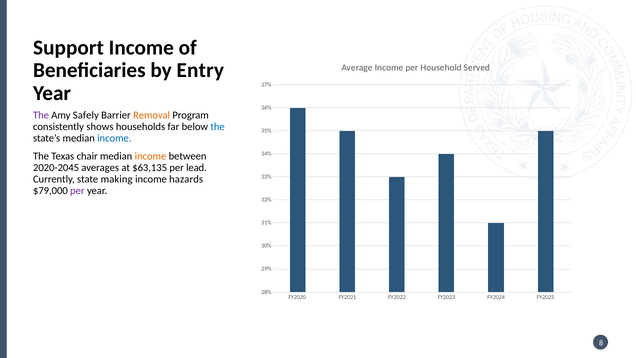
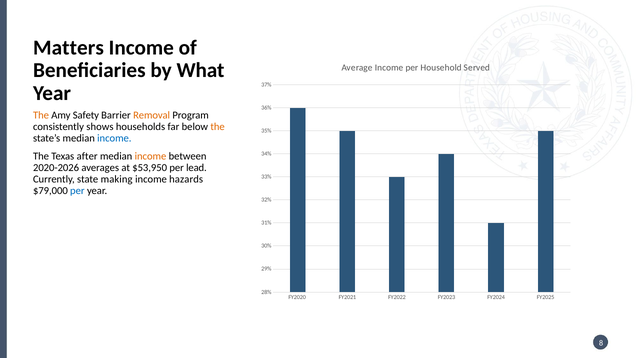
Support: Support -> Matters (68, 48)
Entry: Entry -> What (200, 70)
The colour: purple -> orange (41, 115)
Safely: Safely -> Safety (86, 115)
the colour: blue -> orange (218, 127)
chair: chair -> after (87, 156)
2020-2045: 2020-2045 -> 2020-2026 (56, 168)
$63,135: $63,135 -> $53,950 (150, 168)
per colour: purple -> blue (77, 190)
